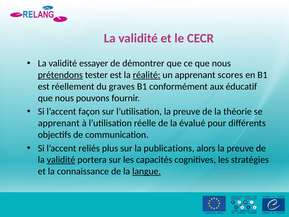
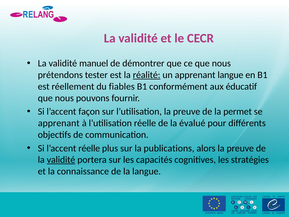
essayer: essayer -> manuel (94, 63)
prétendons underline: present -> none (60, 75)
apprenant scores: scores -> langue (230, 75)
graves: graves -> fiables (122, 86)
théorie: théorie -> permet (238, 111)
l’accent reliés: reliés -> réelle (89, 148)
langue underline: present -> none (147, 171)
